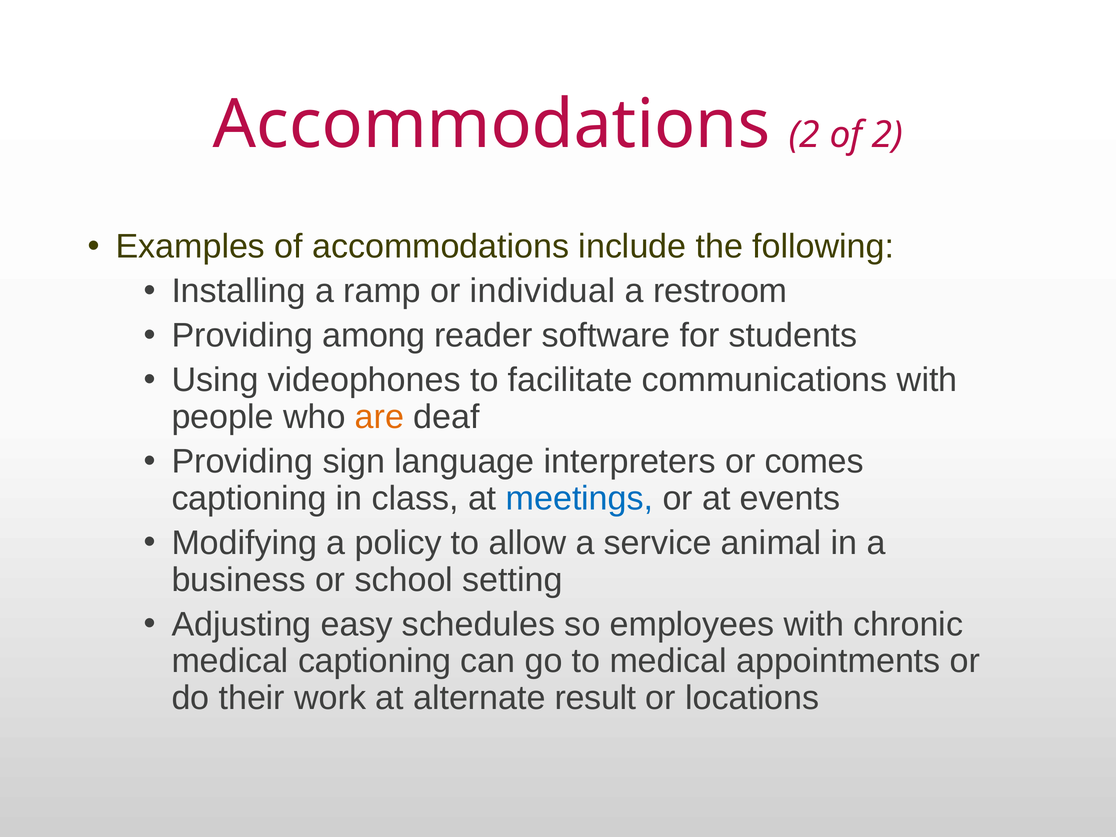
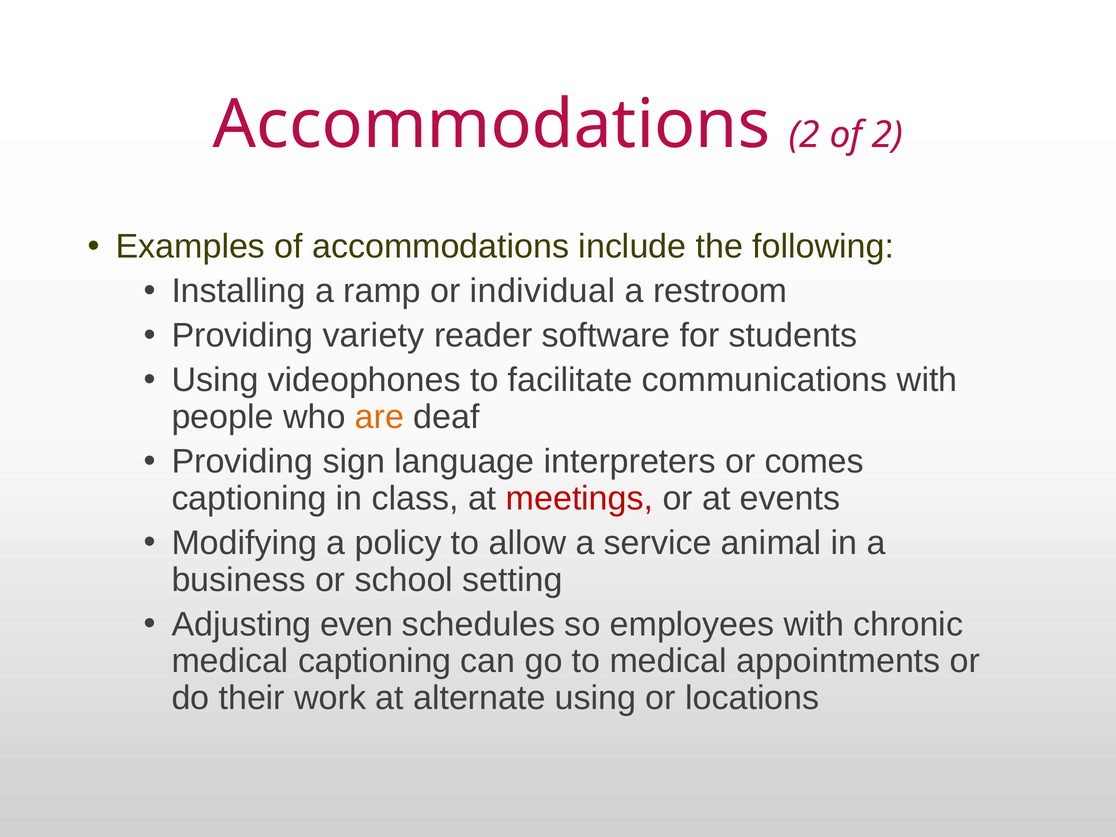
among: among -> variety (374, 336)
meetings colour: blue -> red (580, 498)
easy: easy -> even (357, 624)
alternate result: result -> using (595, 698)
